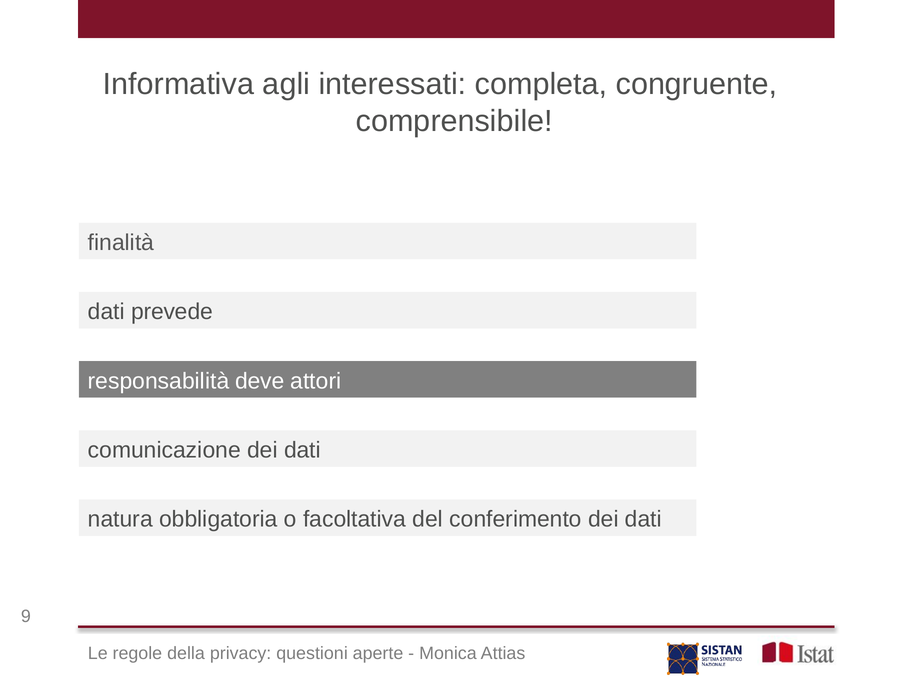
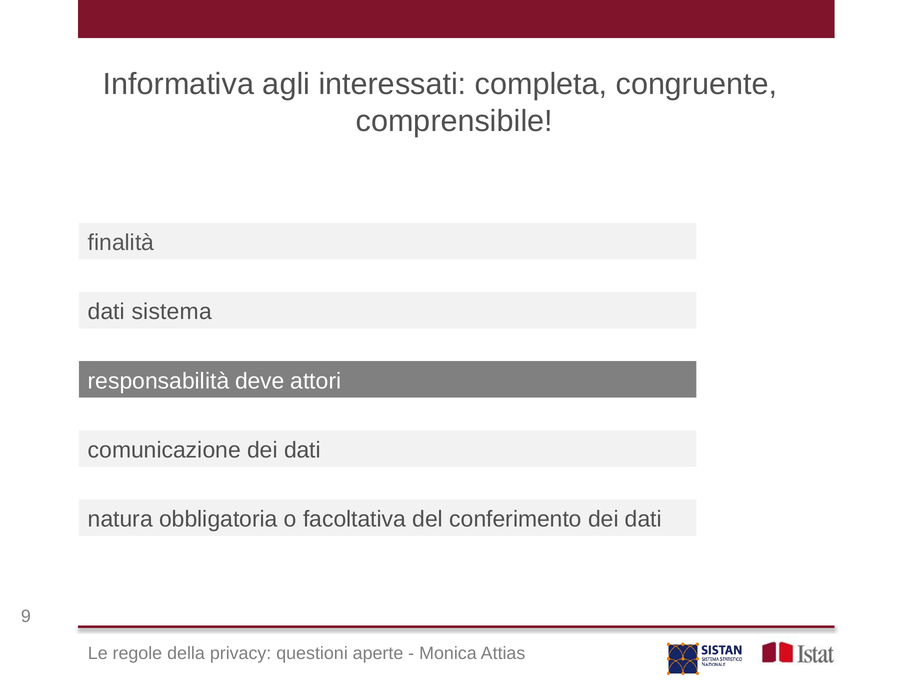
prevede: prevede -> sistema (172, 312)
